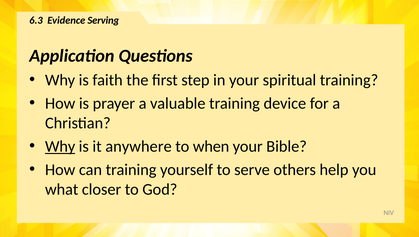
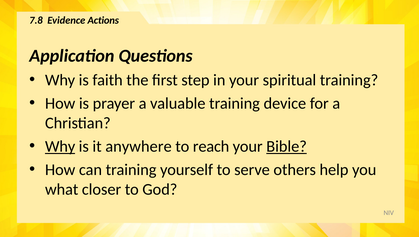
6.3: 6.3 -> 7.8 (36, 20)
Serving: Serving -> Actions (103, 20)
when: when -> reach (211, 146)
Bible underline: none -> present (287, 146)
